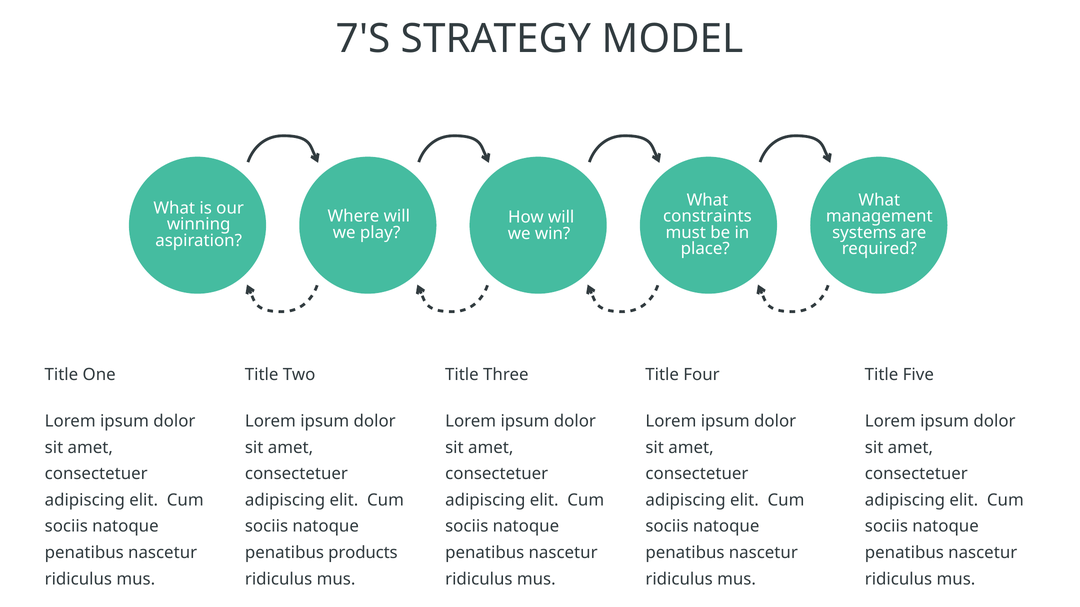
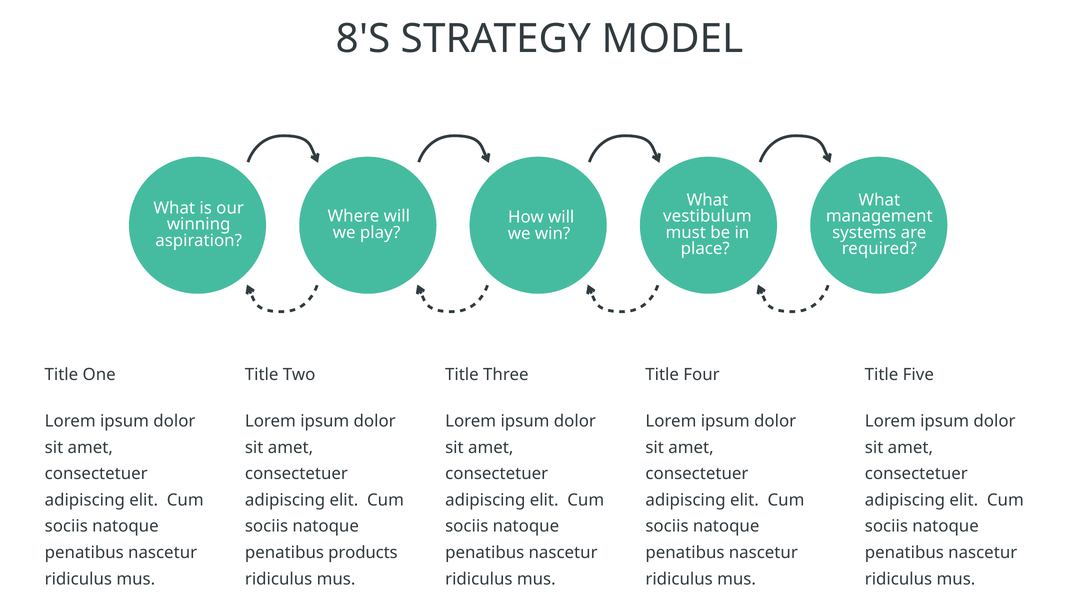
7'S: 7'S -> 8'S (363, 39)
constraints: constraints -> vestibulum (707, 216)
